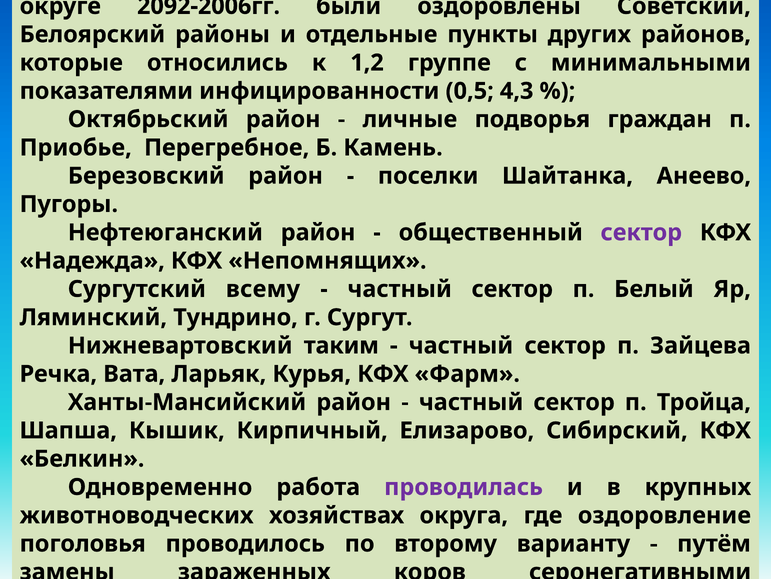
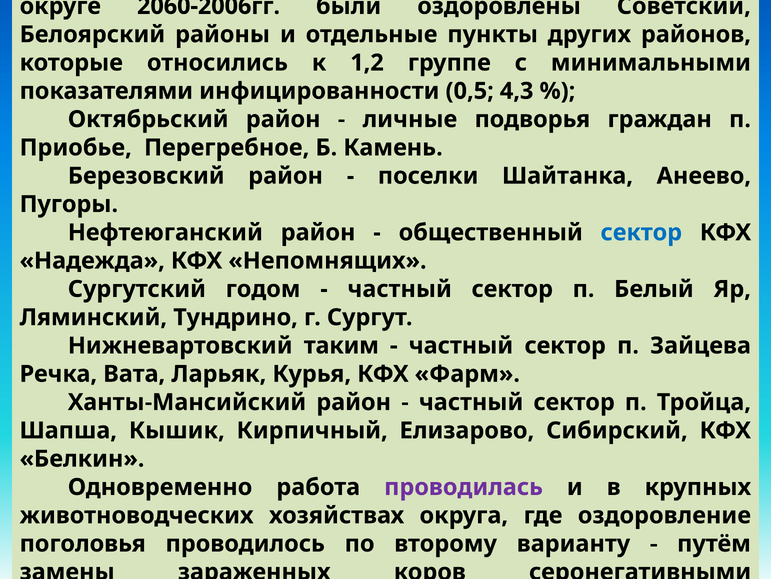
2092-2006гг: 2092-2006гг -> 2060-2006гг (209, 6)
сектор colour: purple -> blue (641, 232)
всему: всему -> годом (263, 289)
